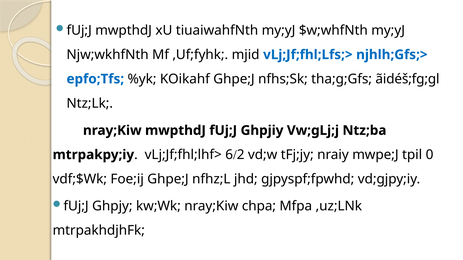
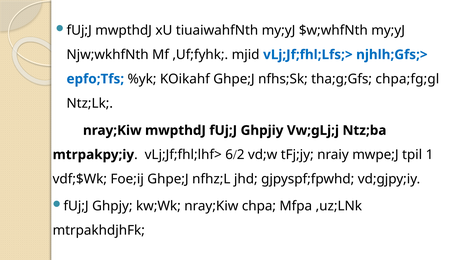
ãidéš;fg;gl: ãidéš;fg;gl -> chpa;fg;gl (407, 79)
0: 0 -> 1 (430, 155)
